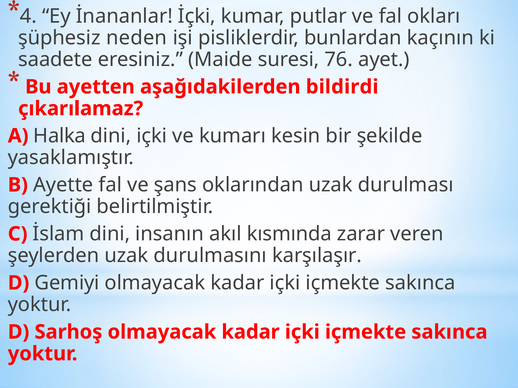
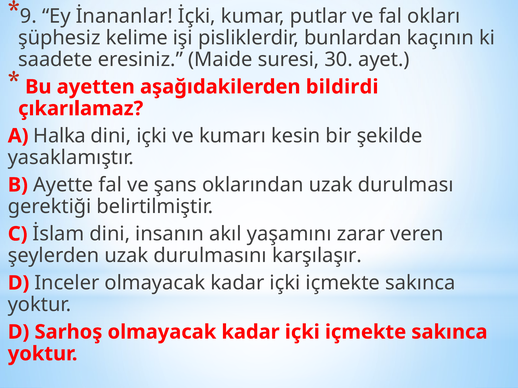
4: 4 -> 9 (28, 16)
neden: neden -> kelime (137, 38)
76: 76 -> 30 (339, 60)
kısmında: kısmında -> yaşamını (289, 234)
Gemiyi: Gemiyi -> Inceler (67, 283)
